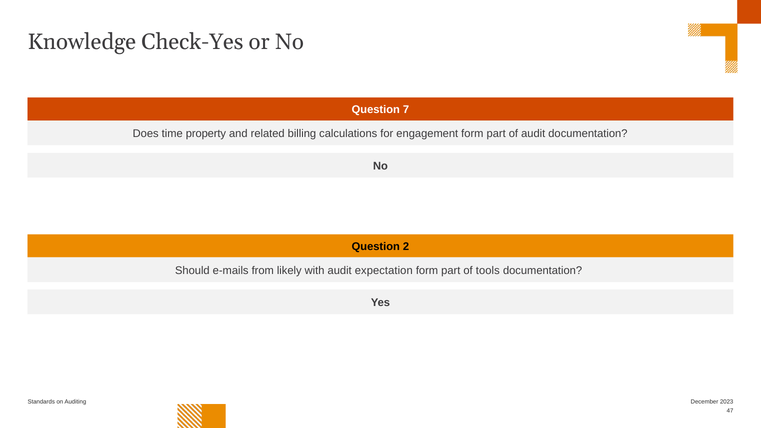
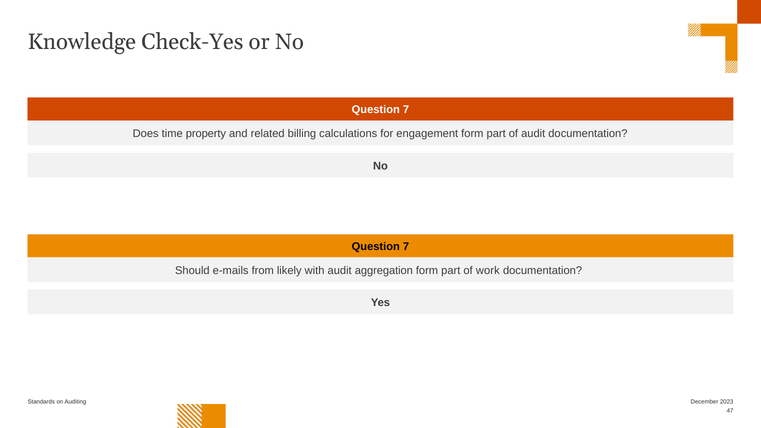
2: 2 -> 7 (406, 247)
expectation: expectation -> aggregation (384, 271)
tools: tools -> work (488, 271)
